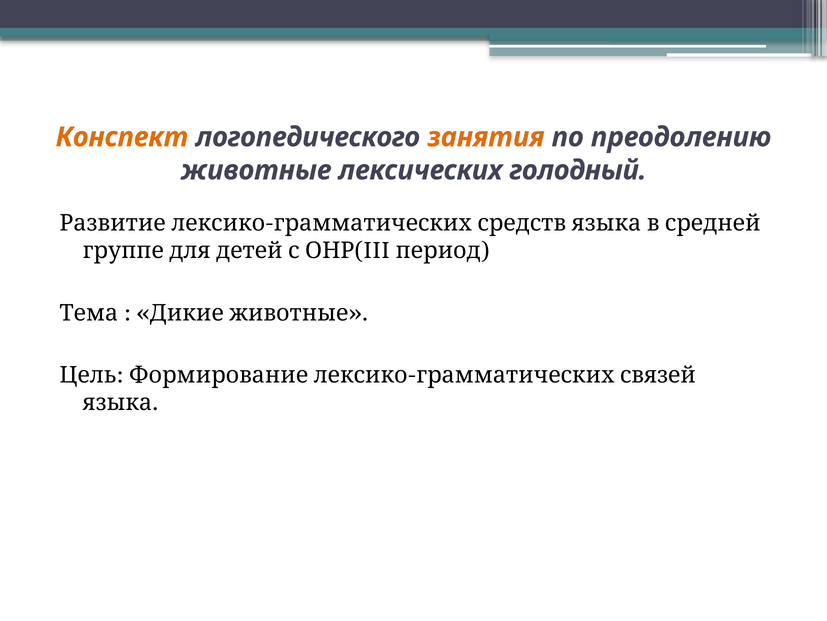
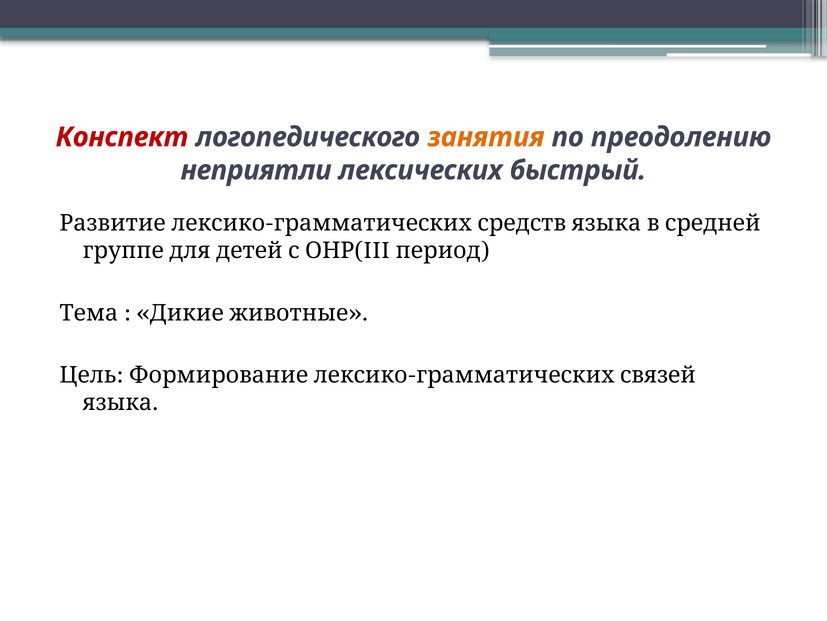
Конспект colour: orange -> red (122, 137)
животные: животные -> неприятли (256, 170)
голодный: голодный -> быстрый (578, 170)
